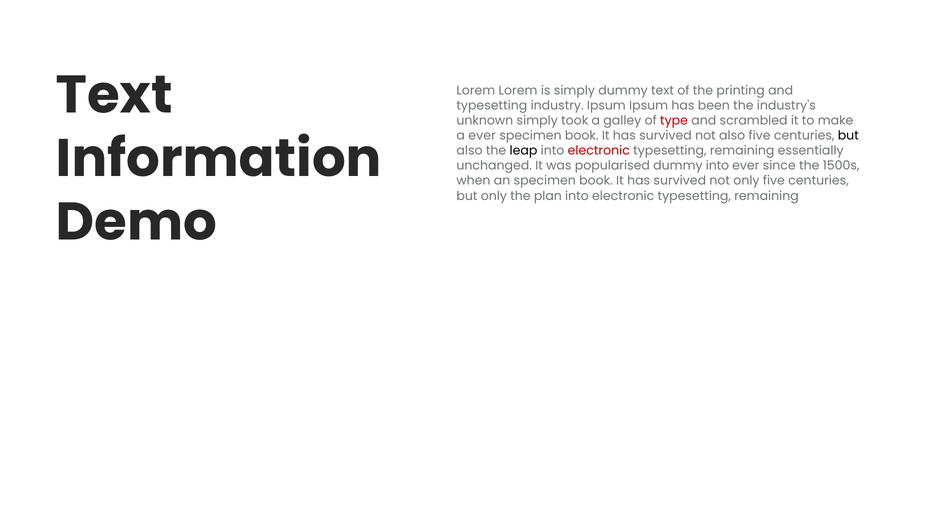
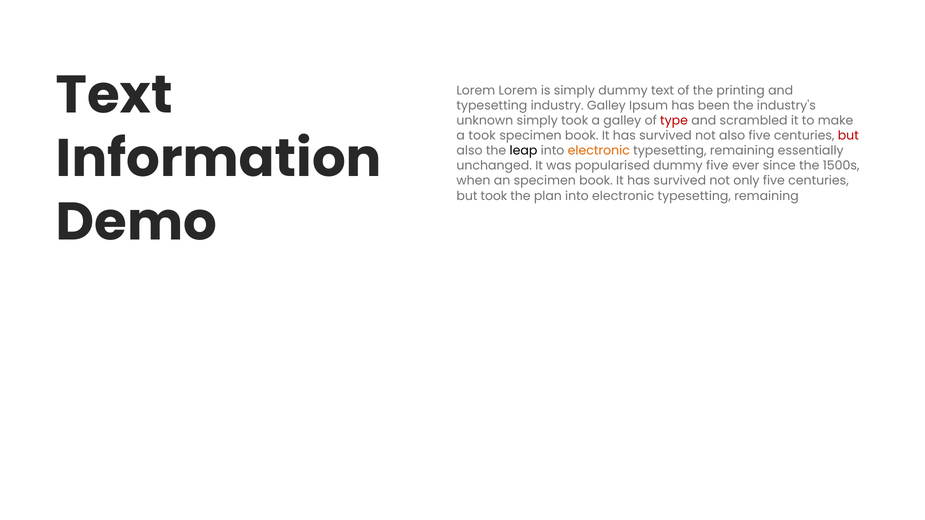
industry Ipsum: Ipsum -> Galley (606, 106)
a ever: ever -> took (482, 136)
but colour: black -> red (848, 136)
electronic colour: red -> orange (599, 151)
dummy into: into -> five (717, 166)
but only: only -> took (494, 196)
